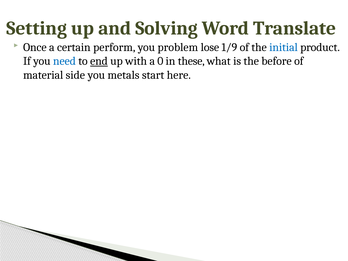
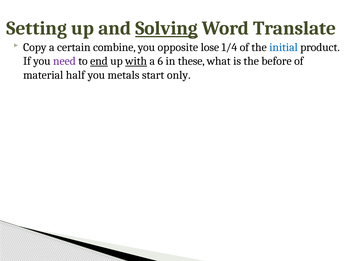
Solving underline: none -> present (167, 28)
Once: Once -> Copy (35, 47)
perform: perform -> combine (114, 47)
problem: problem -> opposite (178, 47)
1/9: 1/9 -> 1/4 (229, 47)
need colour: blue -> purple (64, 61)
with underline: none -> present (136, 61)
0: 0 -> 6 (160, 61)
side: side -> half (75, 75)
here: here -> only (179, 75)
